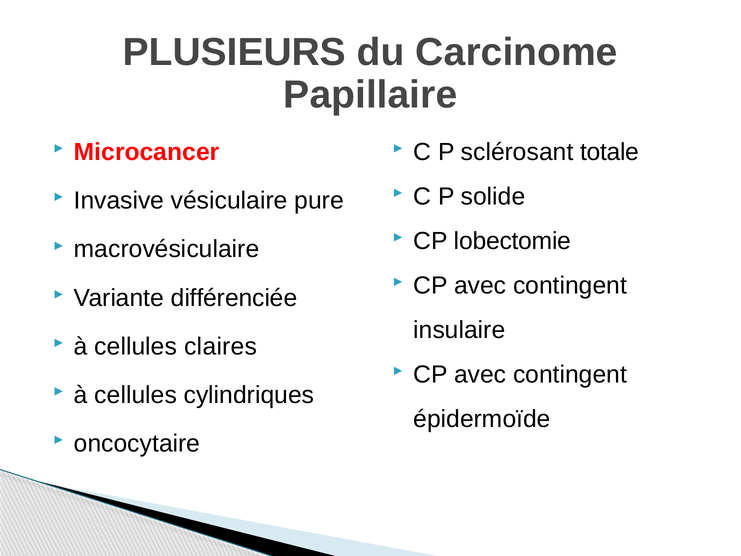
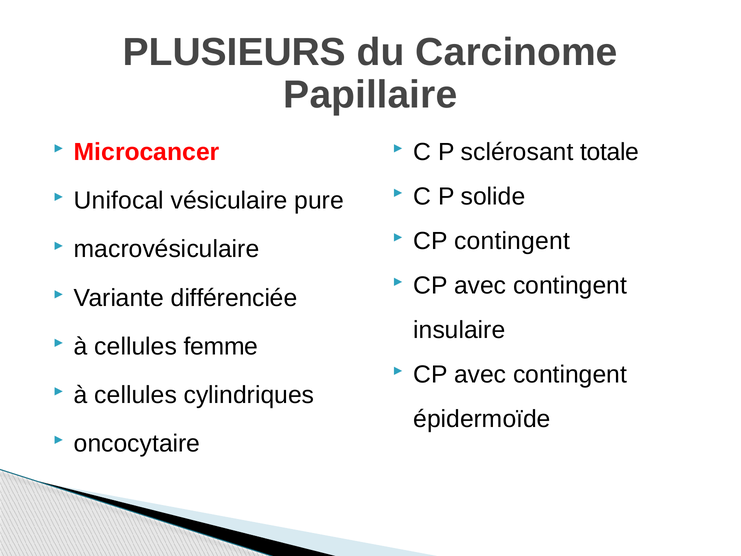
Invasive: Invasive -> Unifocal (119, 201)
CP lobectomie: lobectomie -> contingent (512, 241)
claires: claires -> femme (221, 346)
